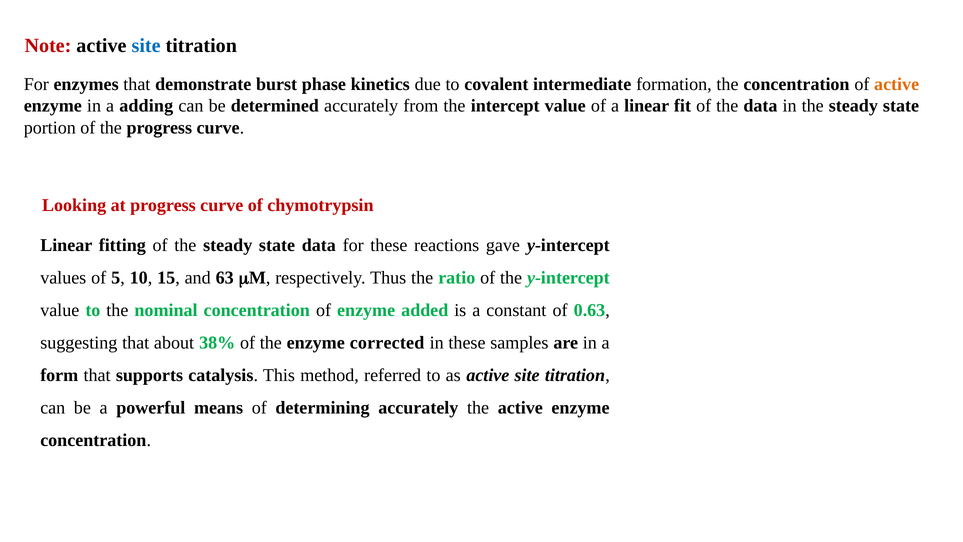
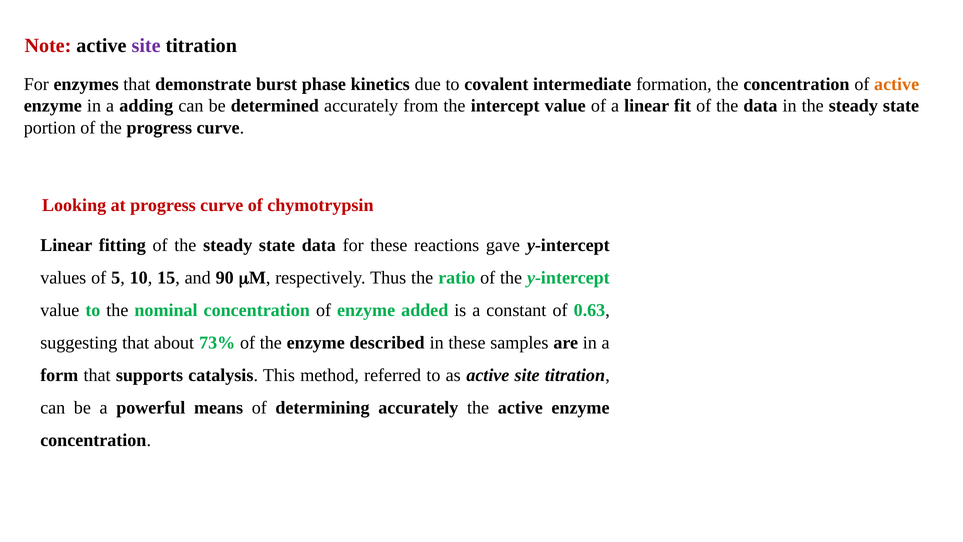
site colour: blue -> purple (146, 46)
63: 63 -> 90 (225, 278)
38%: 38% -> 73% (217, 343)
corrected: corrected -> described (387, 343)
